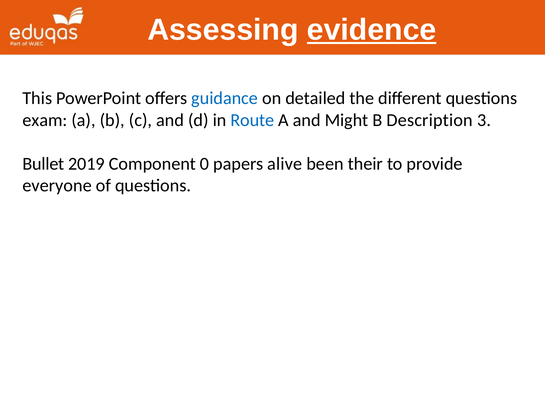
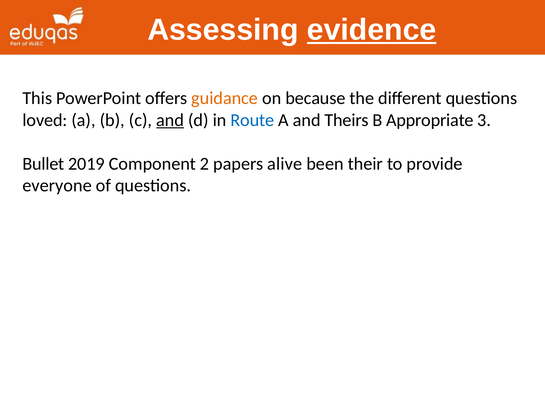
guidance colour: blue -> orange (225, 98)
detailed: detailed -> because (315, 98)
exam: exam -> loved (45, 120)
and underline: none -> present (170, 120)
Might: Might -> Theirs (347, 120)
Description: Description -> Appropriate (430, 120)
0: 0 -> 2 (205, 164)
